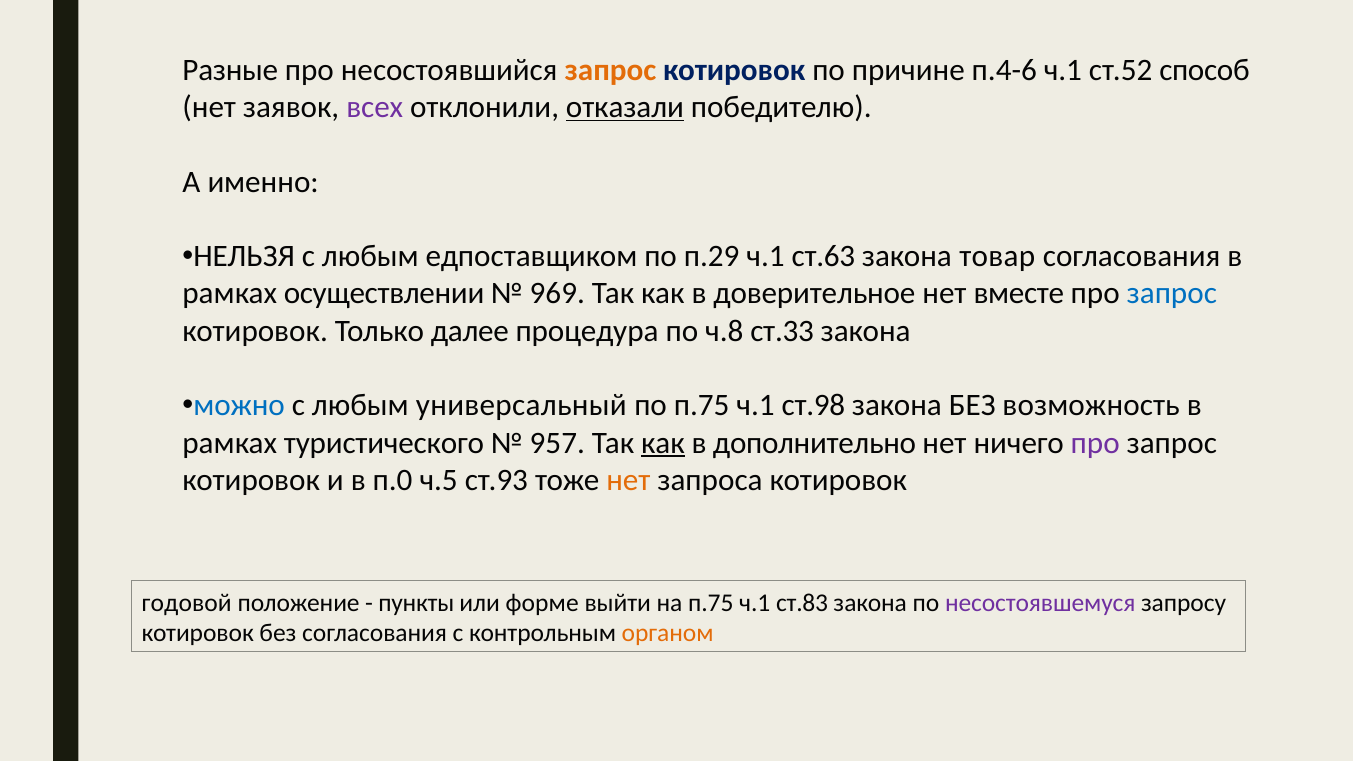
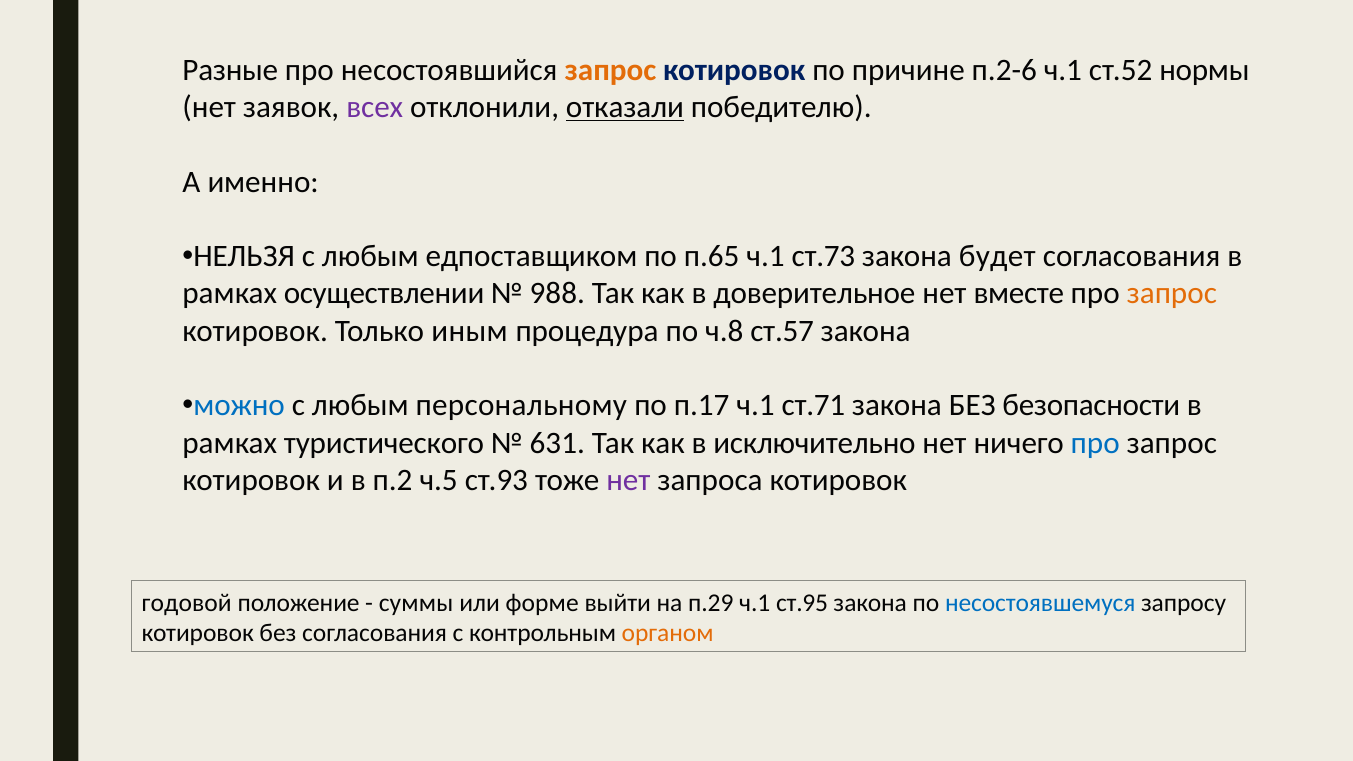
п.4-6: п.4-6 -> п.2-6 (1004, 70)
способ: способ -> нормы (1204, 70)
п.29: п.29 -> п.65 (712, 256)
ст.63: ст.63 -> ст.73 (823, 256)
товар: товар -> будет (997, 256)
969: 969 -> 988 (557, 294)
запрос colour: blue -> orange (1172, 294)
далее: далее -> иным (470, 331)
ст.33: ст.33 -> ст.57 (782, 331)
универсальный: универсальный -> персональному (521, 406)
по п.75: п.75 -> п.17 (702, 406)
ст.98: ст.98 -> ст.71 (813, 406)
возможность: возможность -> безопасности (1091, 406)
957: 957 -> 631 (557, 443)
как underline: present -> none (663, 443)
дополнительно: дополнительно -> исключительно (814, 443)
про colour: purple -> blue (1095, 443)
п.0: п.0 -> п.2 (393, 480)
нет colour: orange -> purple (628, 480)
пункты: пункты -> суммы (416, 603)
на п.75: п.75 -> п.29 (711, 603)
ст.83: ст.83 -> ст.95 (802, 603)
несостоявшемуся colour: purple -> blue (1040, 603)
